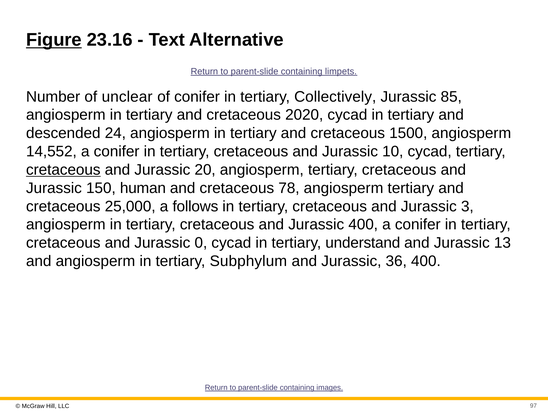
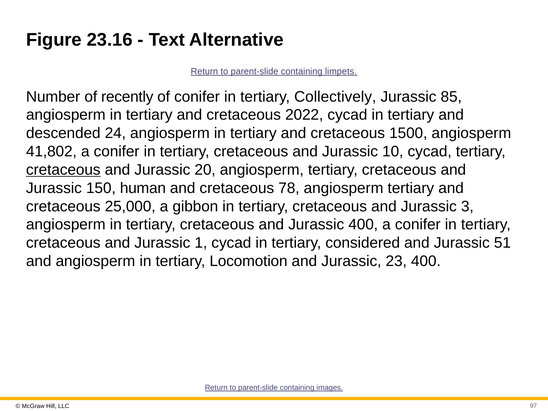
Figure underline: present -> none (54, 40)
unclear: unclear -> recently (127, 97)
2020: 2020 -> 2022 (304, 115)
14,552: 14,552 -> 41,802 (51, 151)
follows: follows -> gibbon (195, 206)
0: 0 -> 1 (201, 243)
understand: understand -> considered (363, 243)
13: 13 -> 51 (502, 243)
Subphylum: Subphylum -> Locomotion (249, 261)
36: 36 -> 23 (396, 261)
